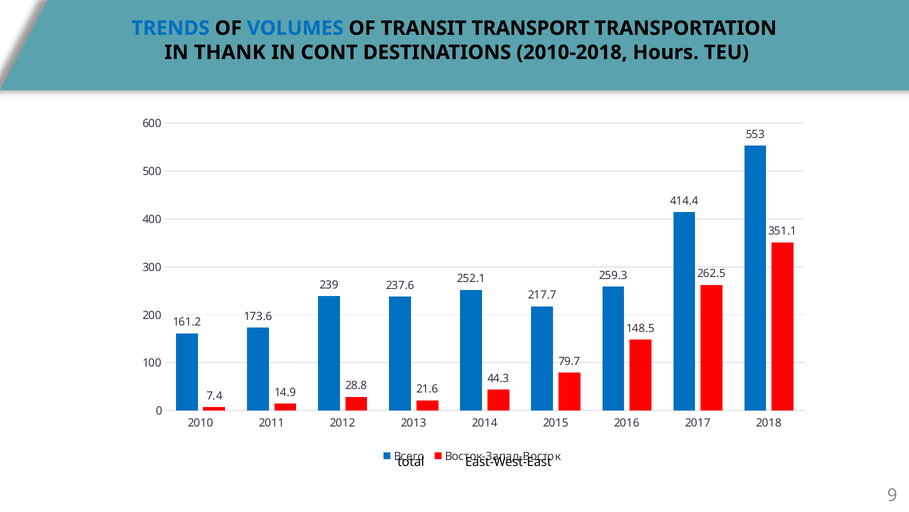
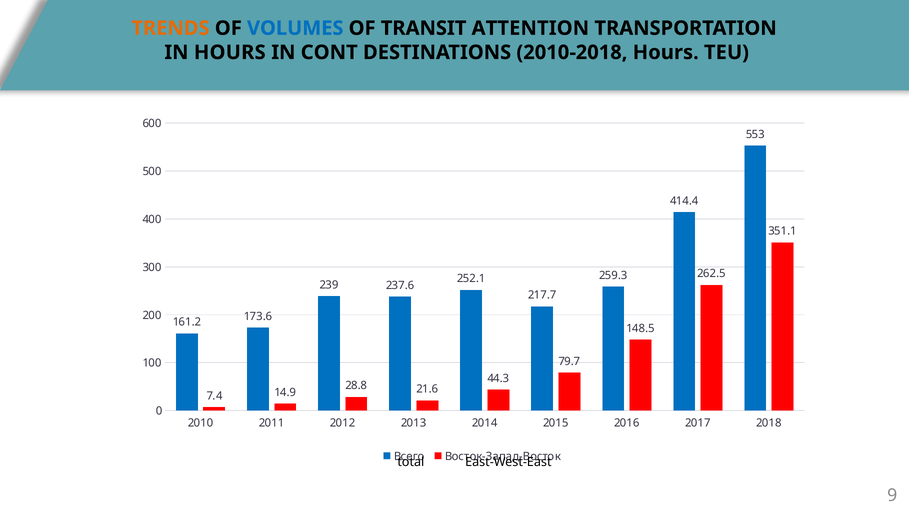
TRENDS colour: blue -> orange (171, 28)
TRANSPORT: TRANSPORT -> ATTENTION (530, 28)
IN THANK: THANK -> HOURS (230, 52)
